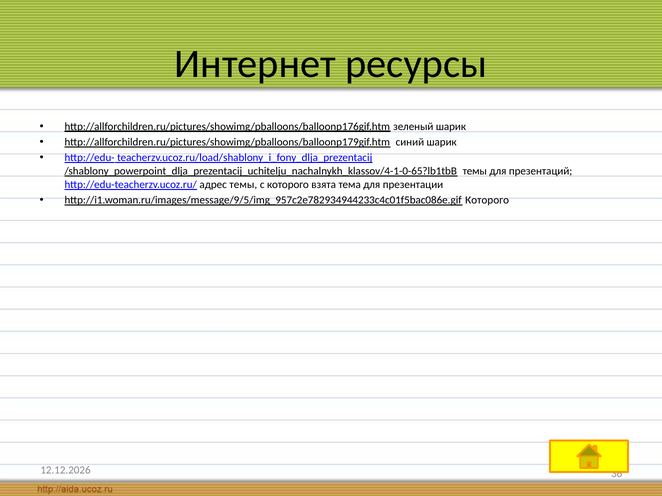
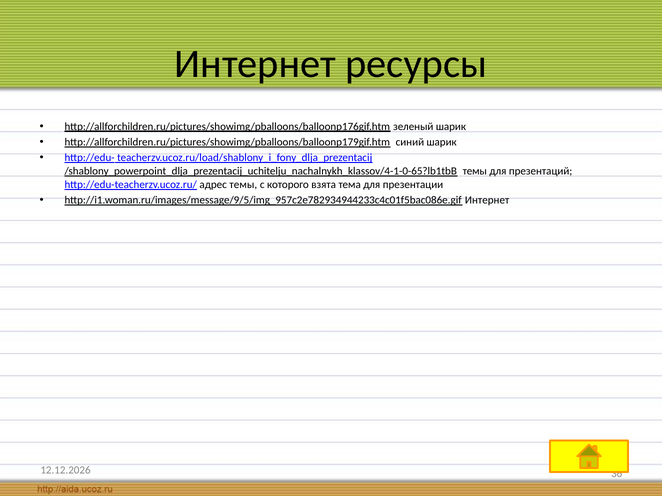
http://i1.woman.ru/images/message/9/5/img_957c2e782934944233c4c01f5bac086e.gif Которого: Которого -> Интернет (487, 200)
